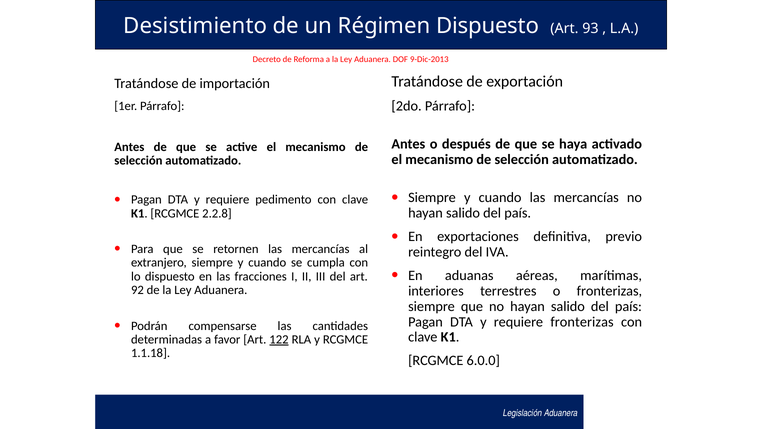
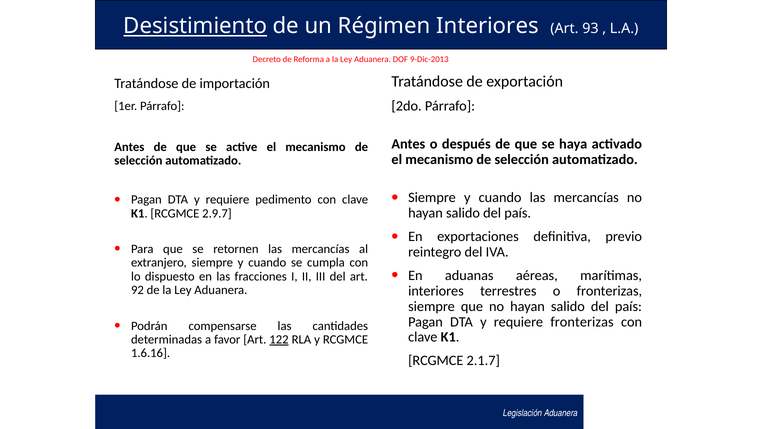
Desistimiento underline: none -> present (195, 26)
Régimen Dispuesto: Dispuesto -> Interiores (487, 26)
2.2.8: 2.2.8 -> 2.9.7 (217, 213)
1.1.18: 1.1.18 -> 1.6.16 (151, 353)
6.0.0: 6.0.0 -> 2.1.7 (483, 360)
